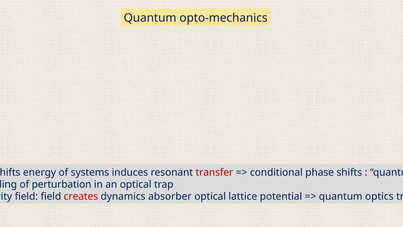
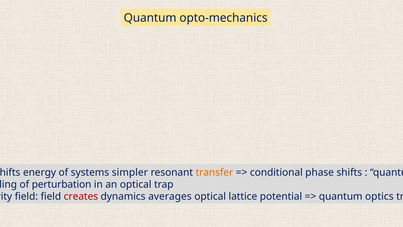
induces: induces -> simpler (130, 172)
transfer colour: red -> orange (214, 172)
absorber: absorber -> averages (170, 196)
